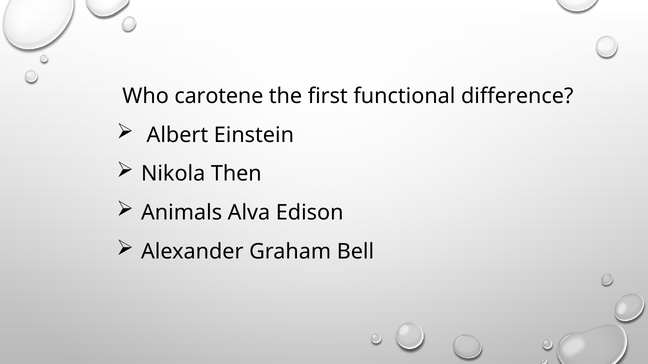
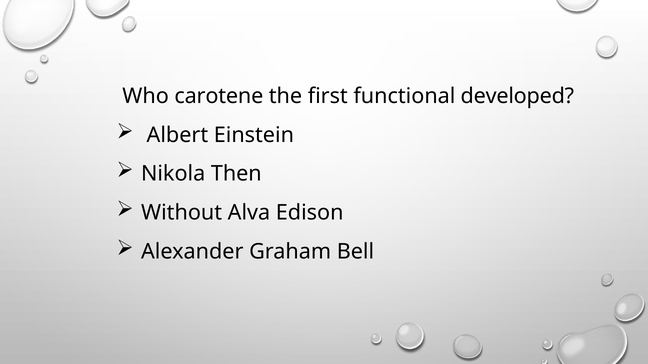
difference: difference -> developed (517, 96)
Animals: Animals -> Without (182, 213)
